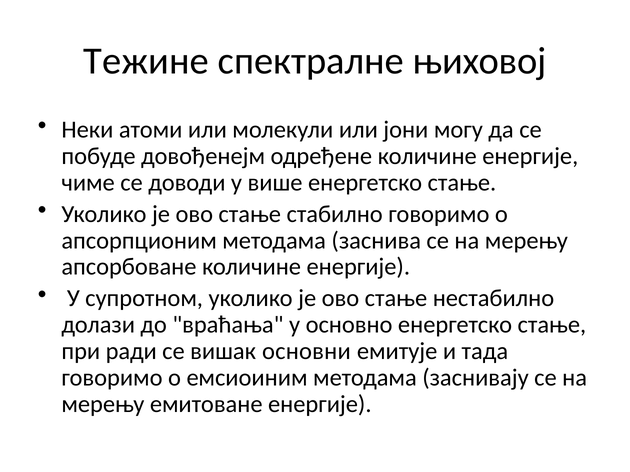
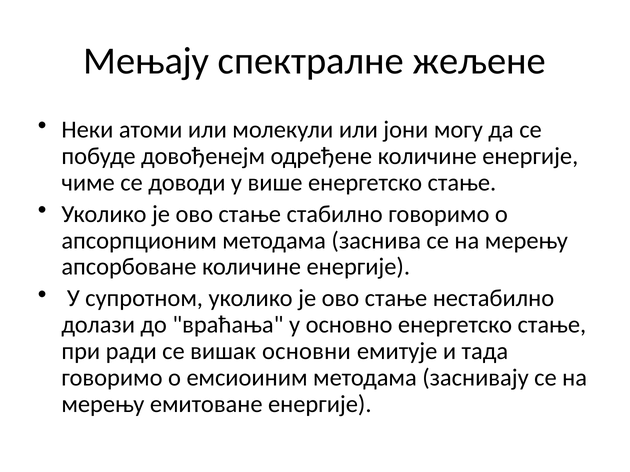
Тежине: Тежине -> Мењају (146, 61)
њиховој: њиховој -> жељене (479, 61)
